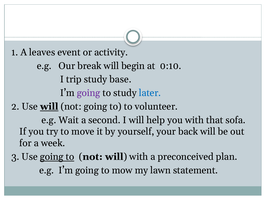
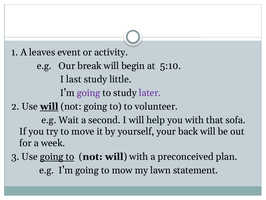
0:10: 0:10 -> 5:10 (171, 66)
trip: trip -> last (74, 79)
base: base -> little (120, 79)
later colour: blue -> purple (150, 93)
